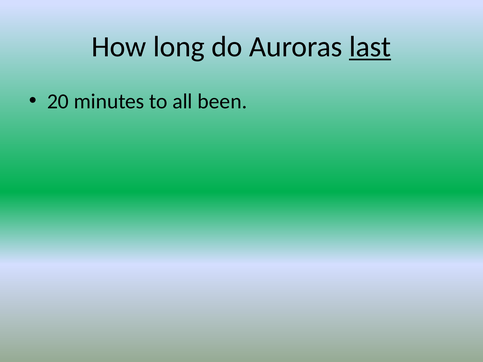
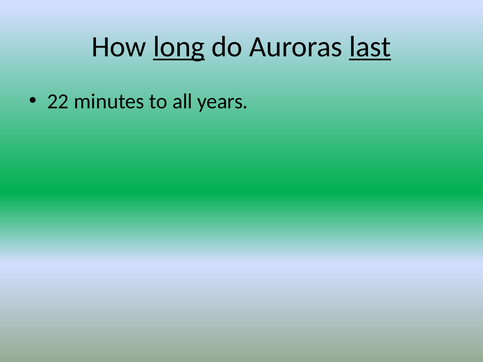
long underline: none -> present (179, 47)
20: 20 -> 22 (58, 101)
been: been -> years (223, 101)
